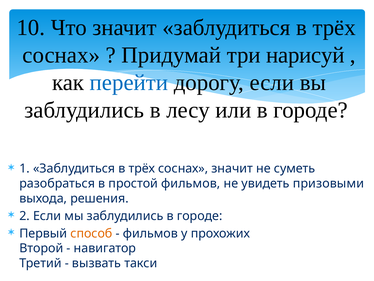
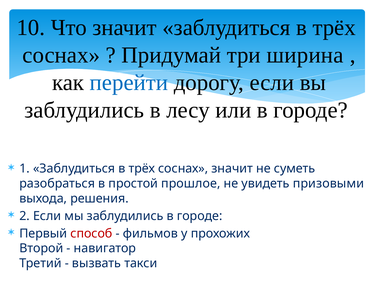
нарисуй: нарисуй -> ширина (305, 55)
простой фильмов: фильмов -> прошлое (191, 183)
способ colour: orange -> red (91, 233)
